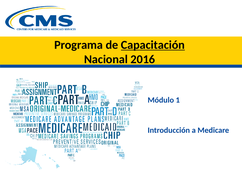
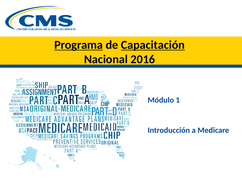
Programa underline: none -> present (79, 45)
